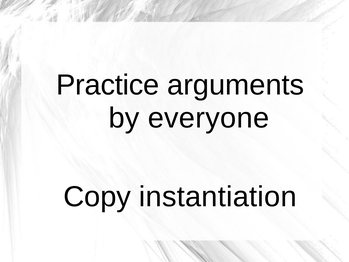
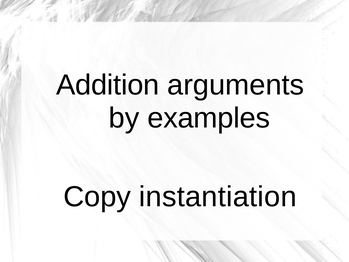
Practice: Practice -> Addition (108, 85)
everyone: everyone -> examples (209, 118)
